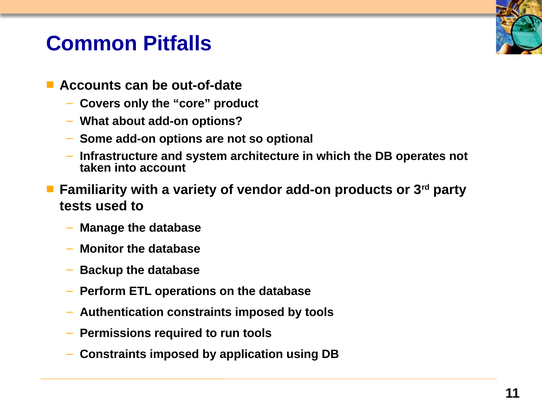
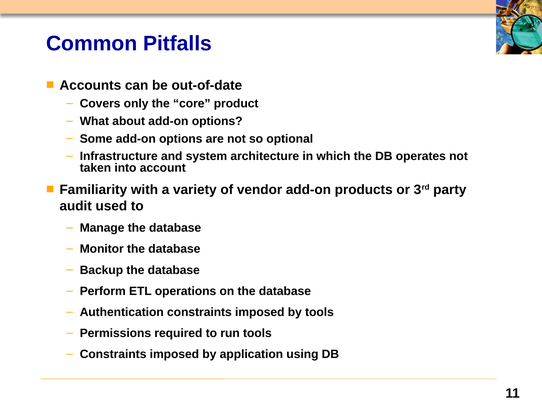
tests: tests -> audit (76, 206)
